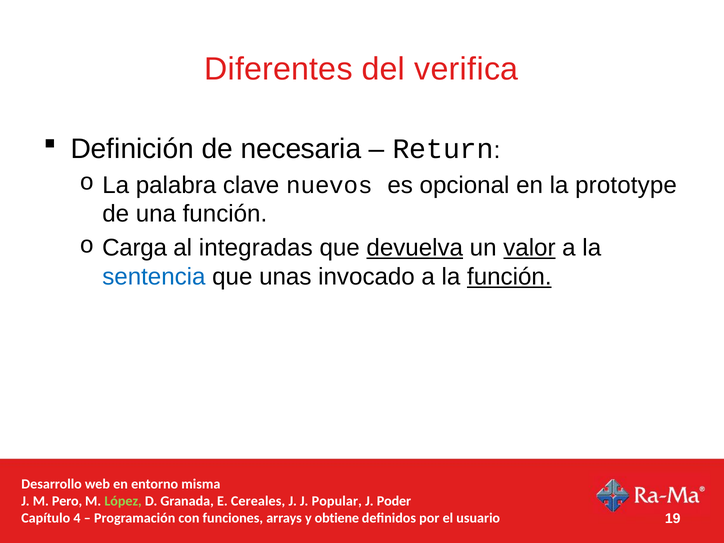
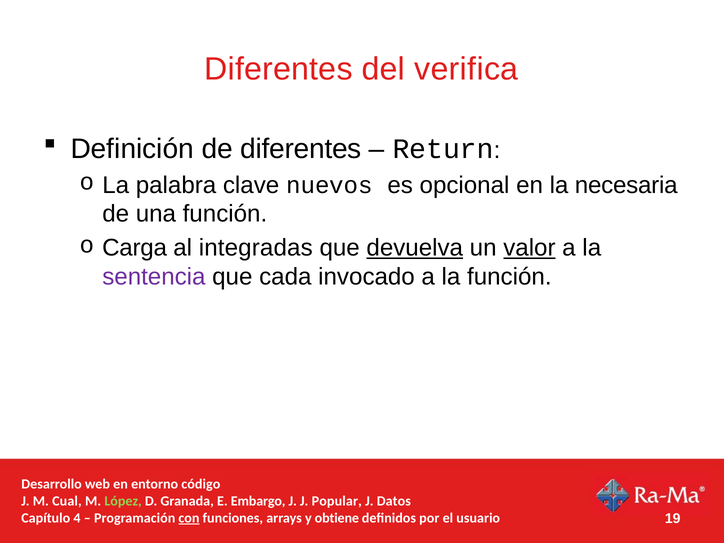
de necesaria: necesaria -> diferentes (301, 149)
prototype: prototype -> necesaria (626, 185)
sentencia colour: blue -> purple (154, 277)
unas: unas -> cada (285, 277)
función underline: present -> none (509, 277)
misma: misma -> código (201, 484)
Pero: Pero -> Cual (67, 501)
Cereales: Cereales -> Embargo (258, 501)
Poder: Poder -> Datos (394, 501)
con underline: none -> present (189, 518)
